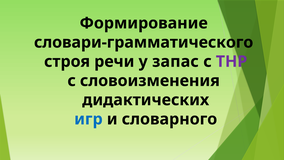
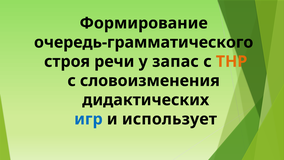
словари-грамматического: словари-грамматического -> очередь-грамматического (144, 42)
ТНР colour: purple -> orange (232, 61)
словарного: словарного -> использует (169, 119)
